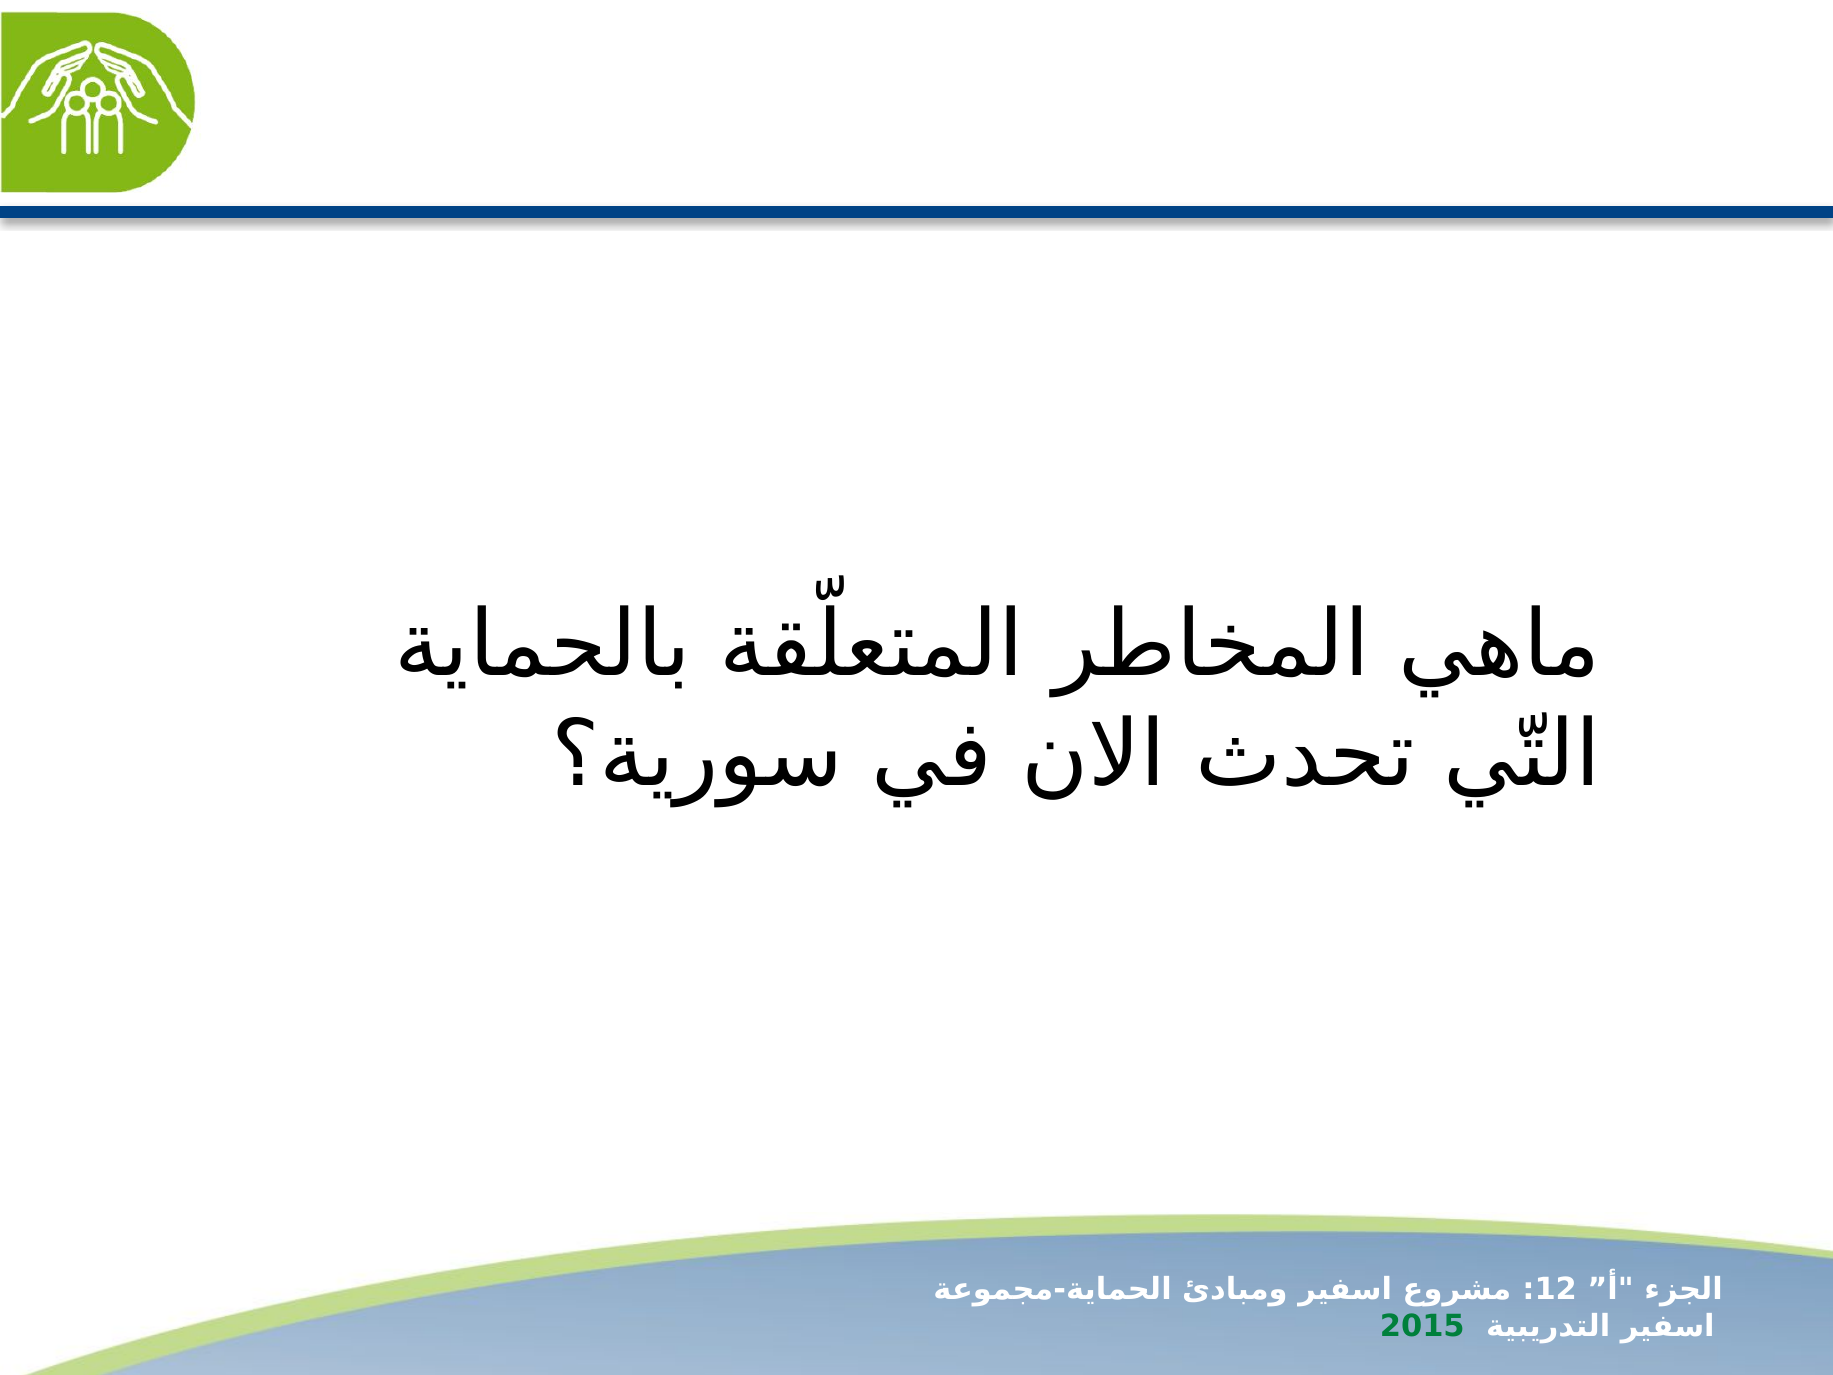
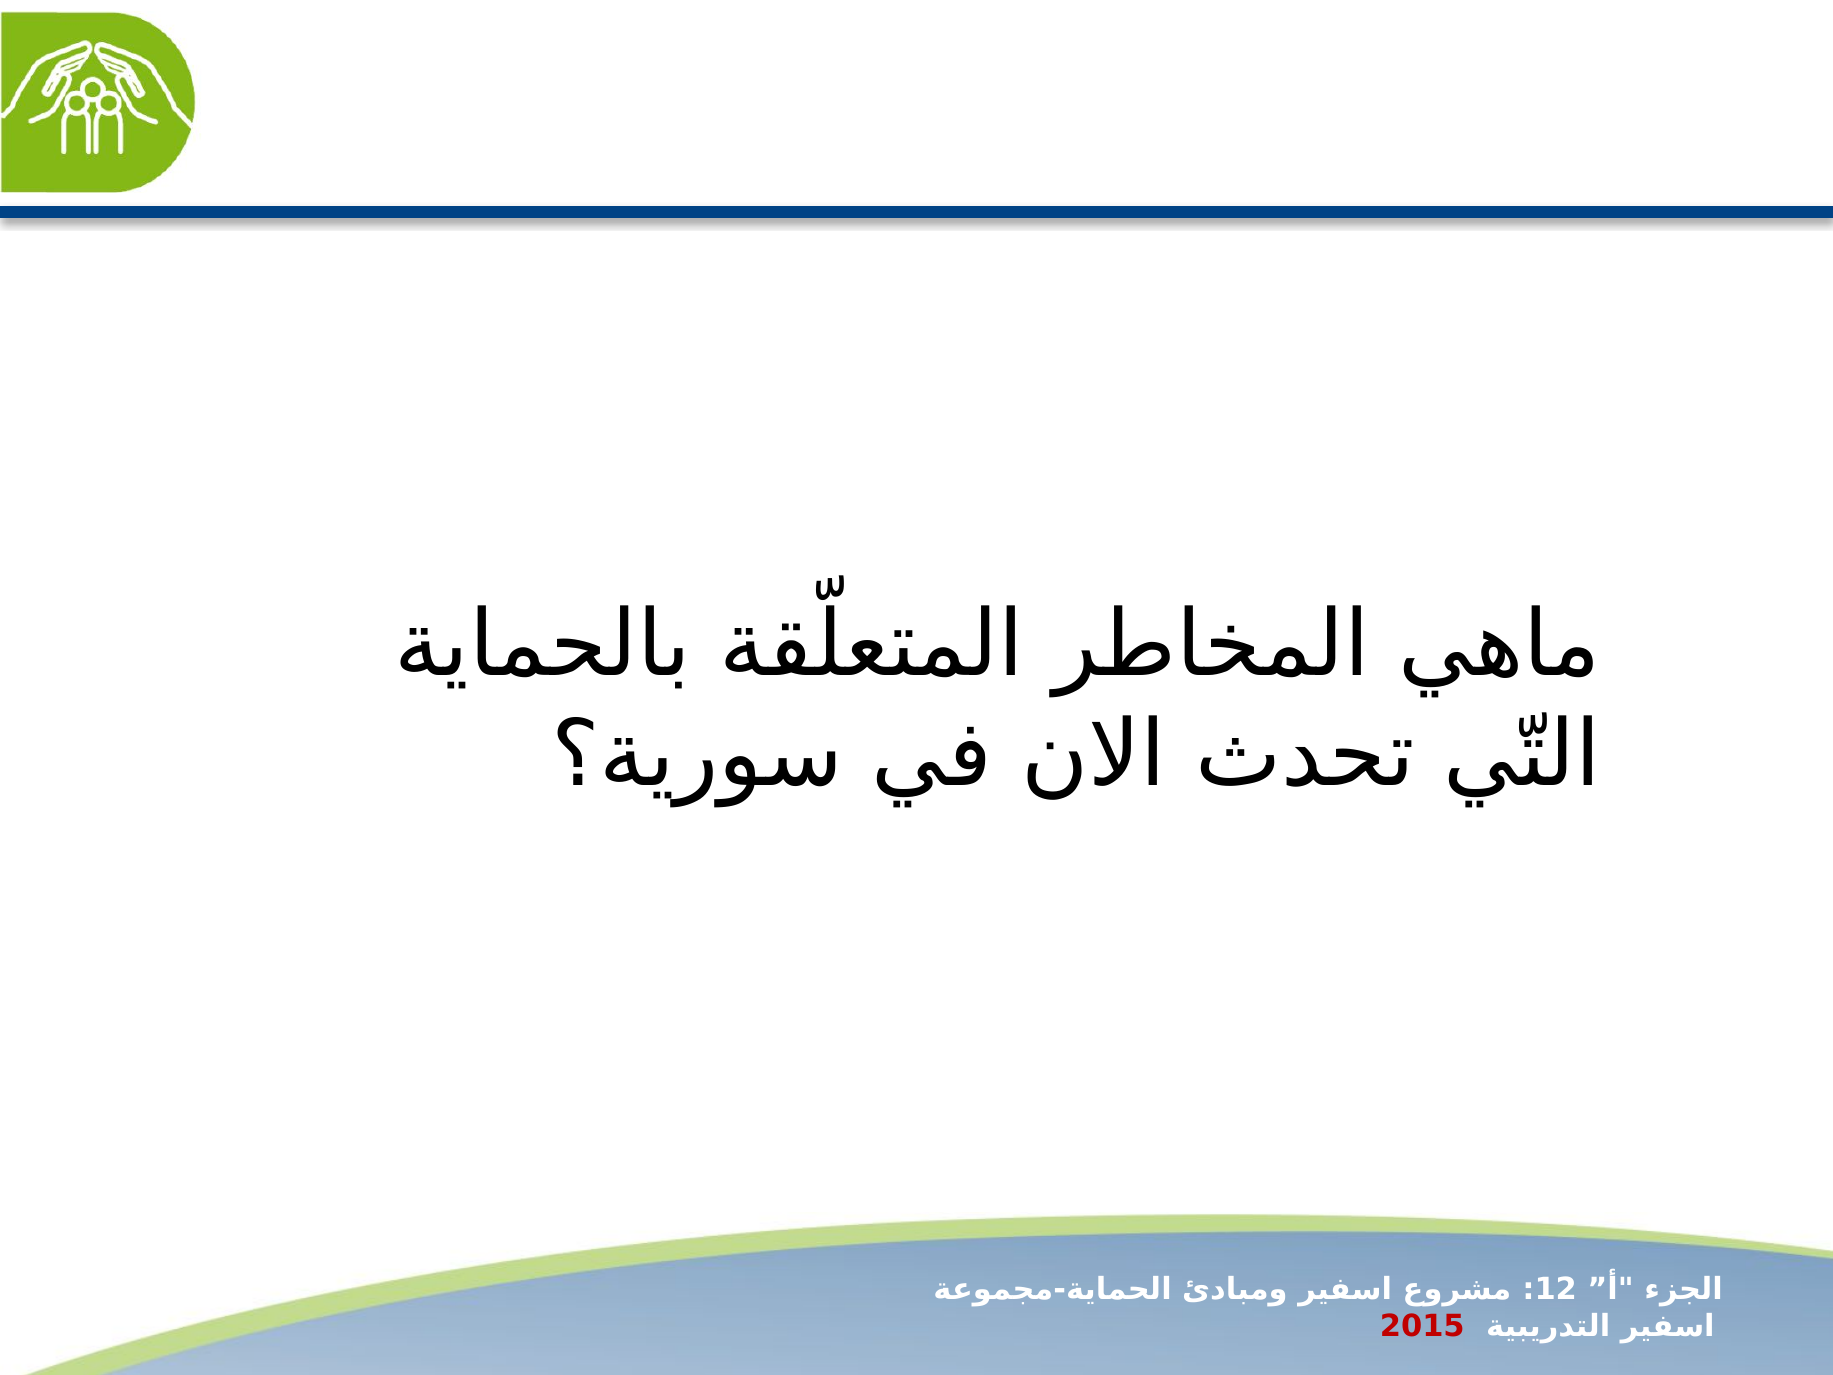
2015 colour: green -> red (1422, 1326)
